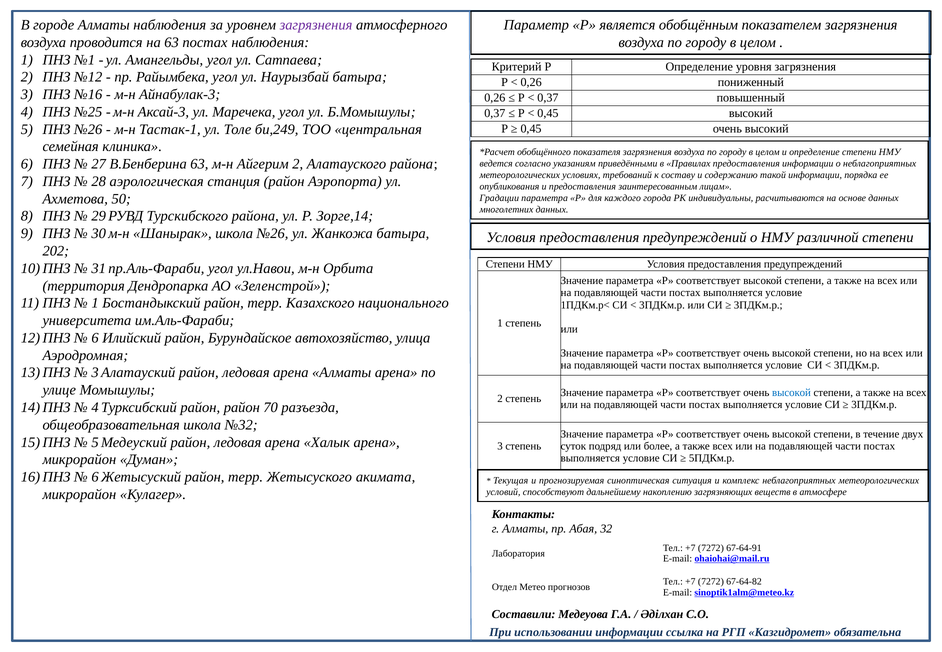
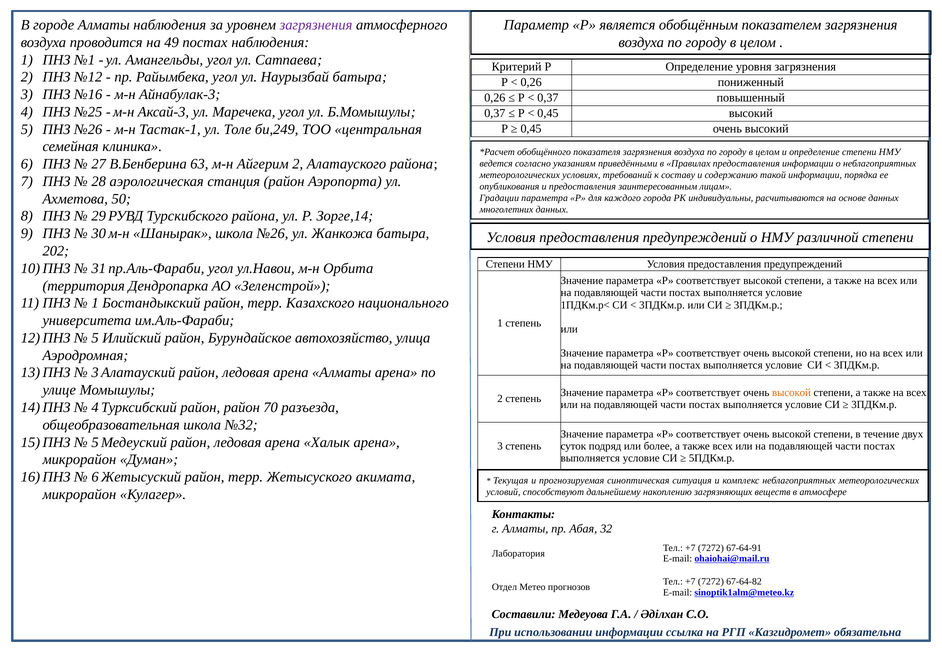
на 63: 63 -> 49 (172, 42)
6: 6 -> 5 (95, 338)
высокой colour: blue -> orange (792, 393)
